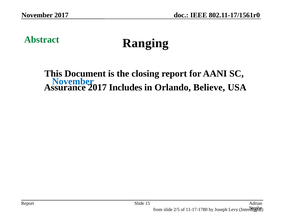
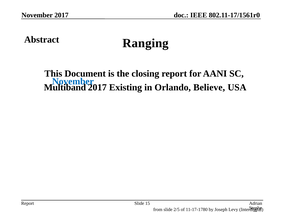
Abstract colour: green -> black (42, 39)
Assurance: Assurance -> Multiband (65, 87)
Includes: Includes -> Existing (126, 87)
